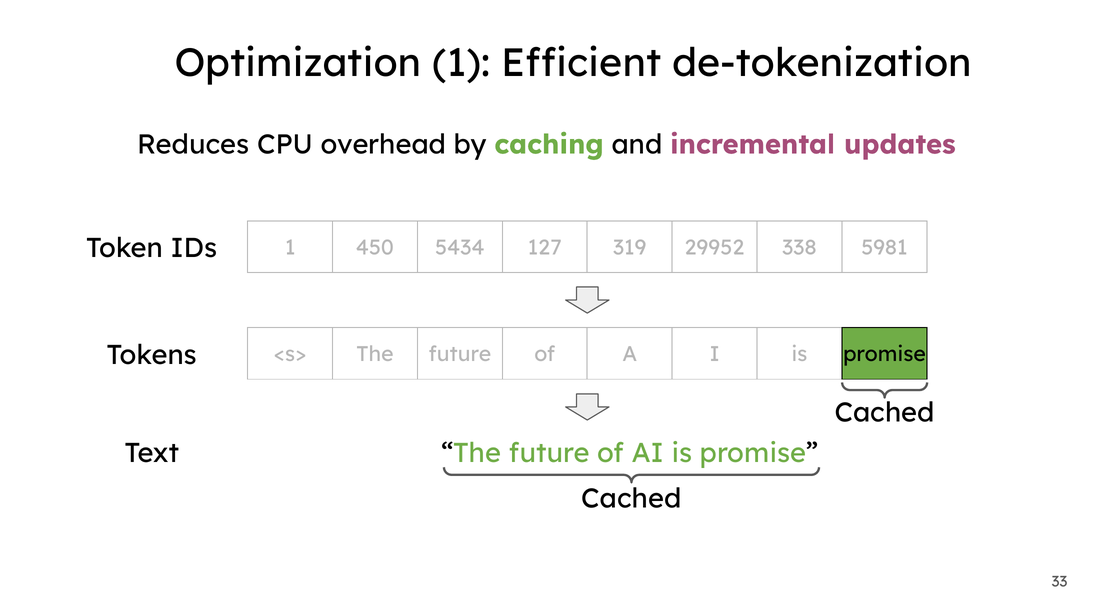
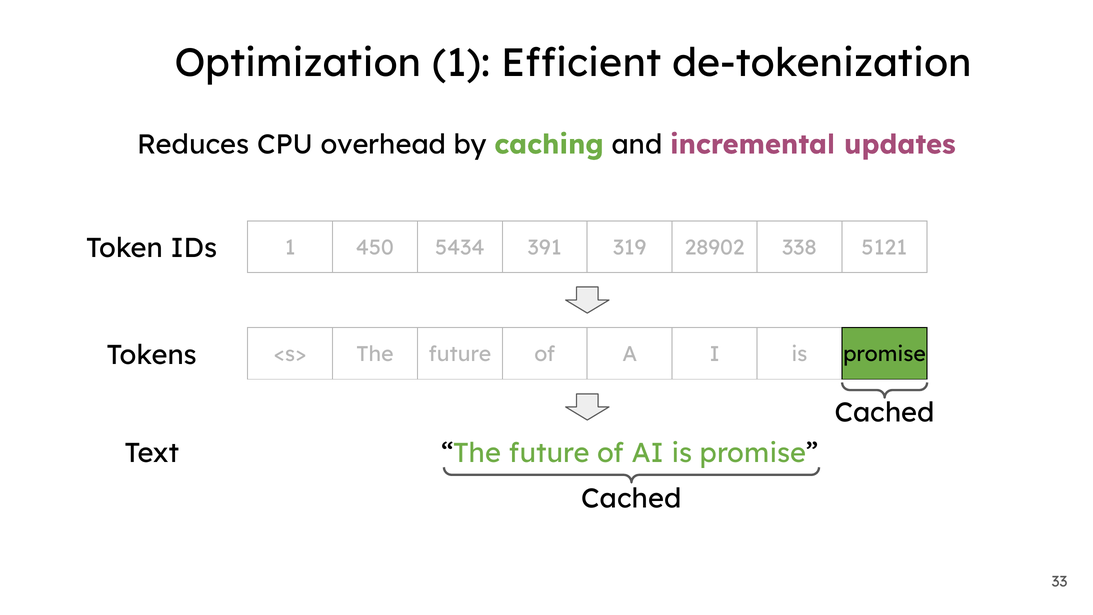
127: 127 -> 391 (545, 247)
29952: 29952 -> 28902 (715, 247)
5981: 5981 -> 5121 (884, 247)
